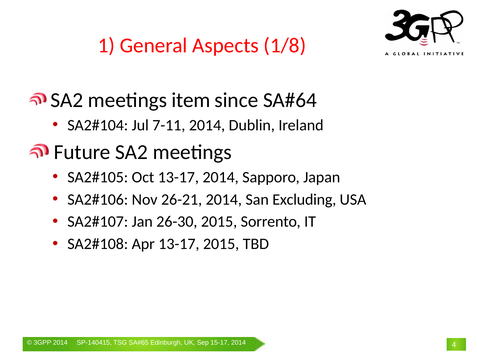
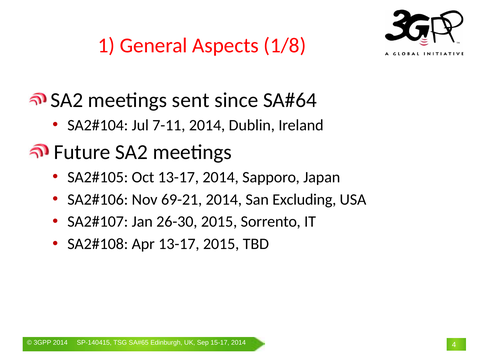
item: item -> sent (191, 100)
26-21: 26-21 -> 69-21 (182, 199)
